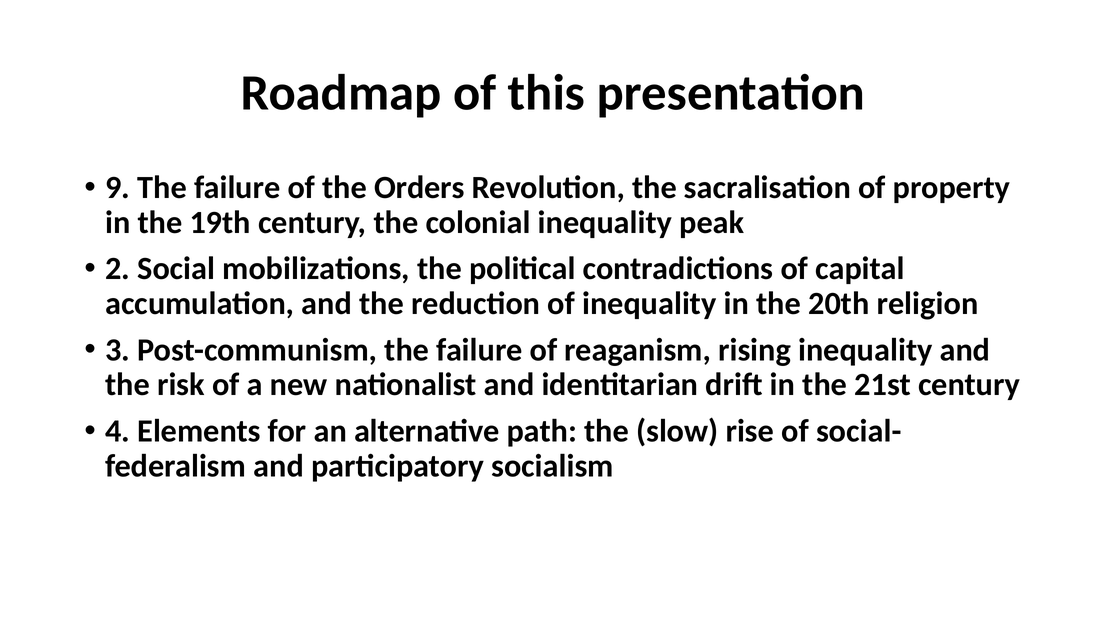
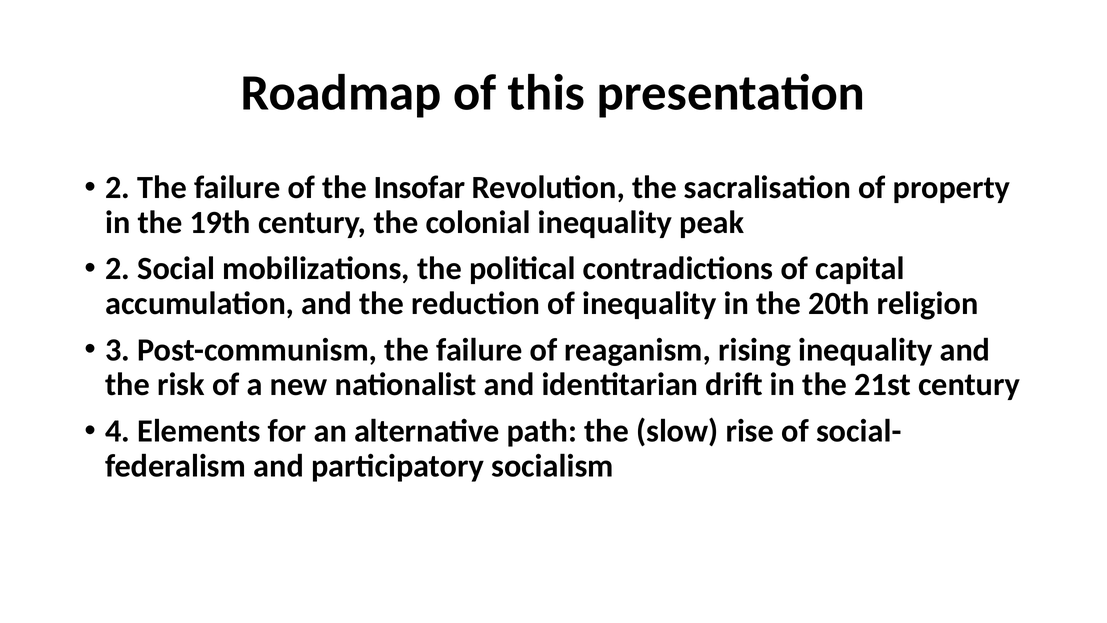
9: 9 -> 2 (118, 187)
Orders: Orders -> Insofar (419, 187)
